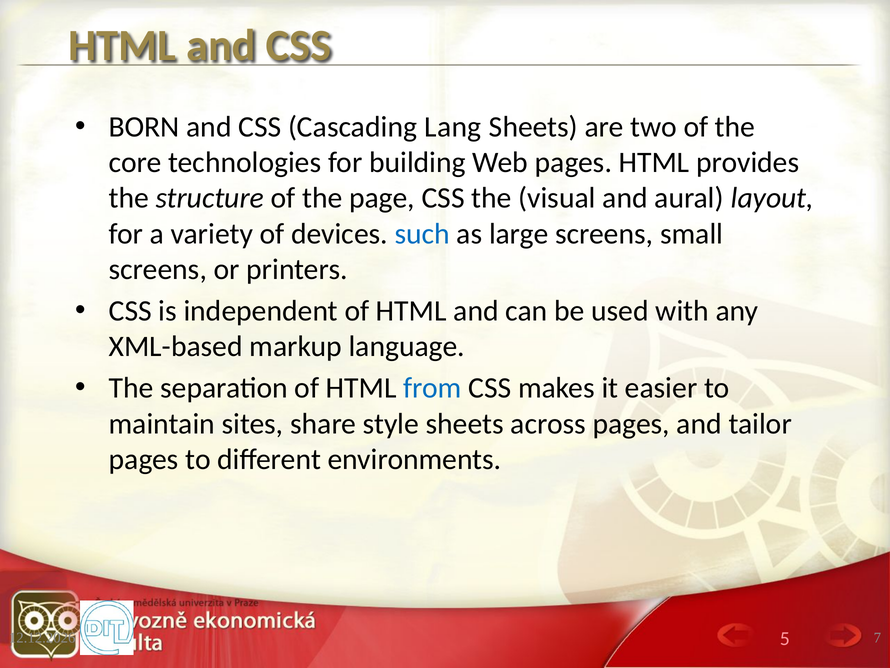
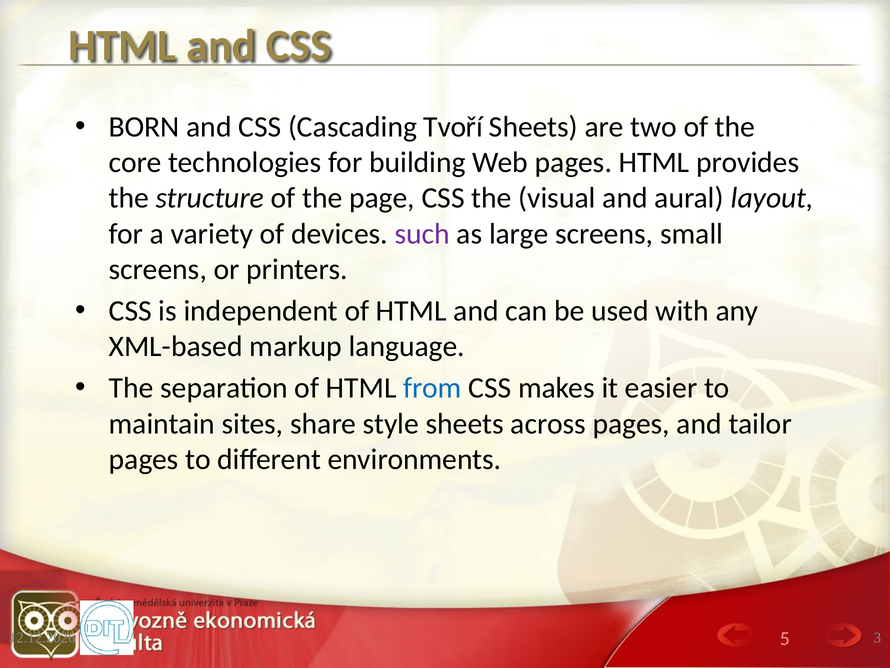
Lang: Lang -> Tvoří (453, 127)
such colour: blue -> purple (422, 234)
7: 7 -> 3 (877, 637)
